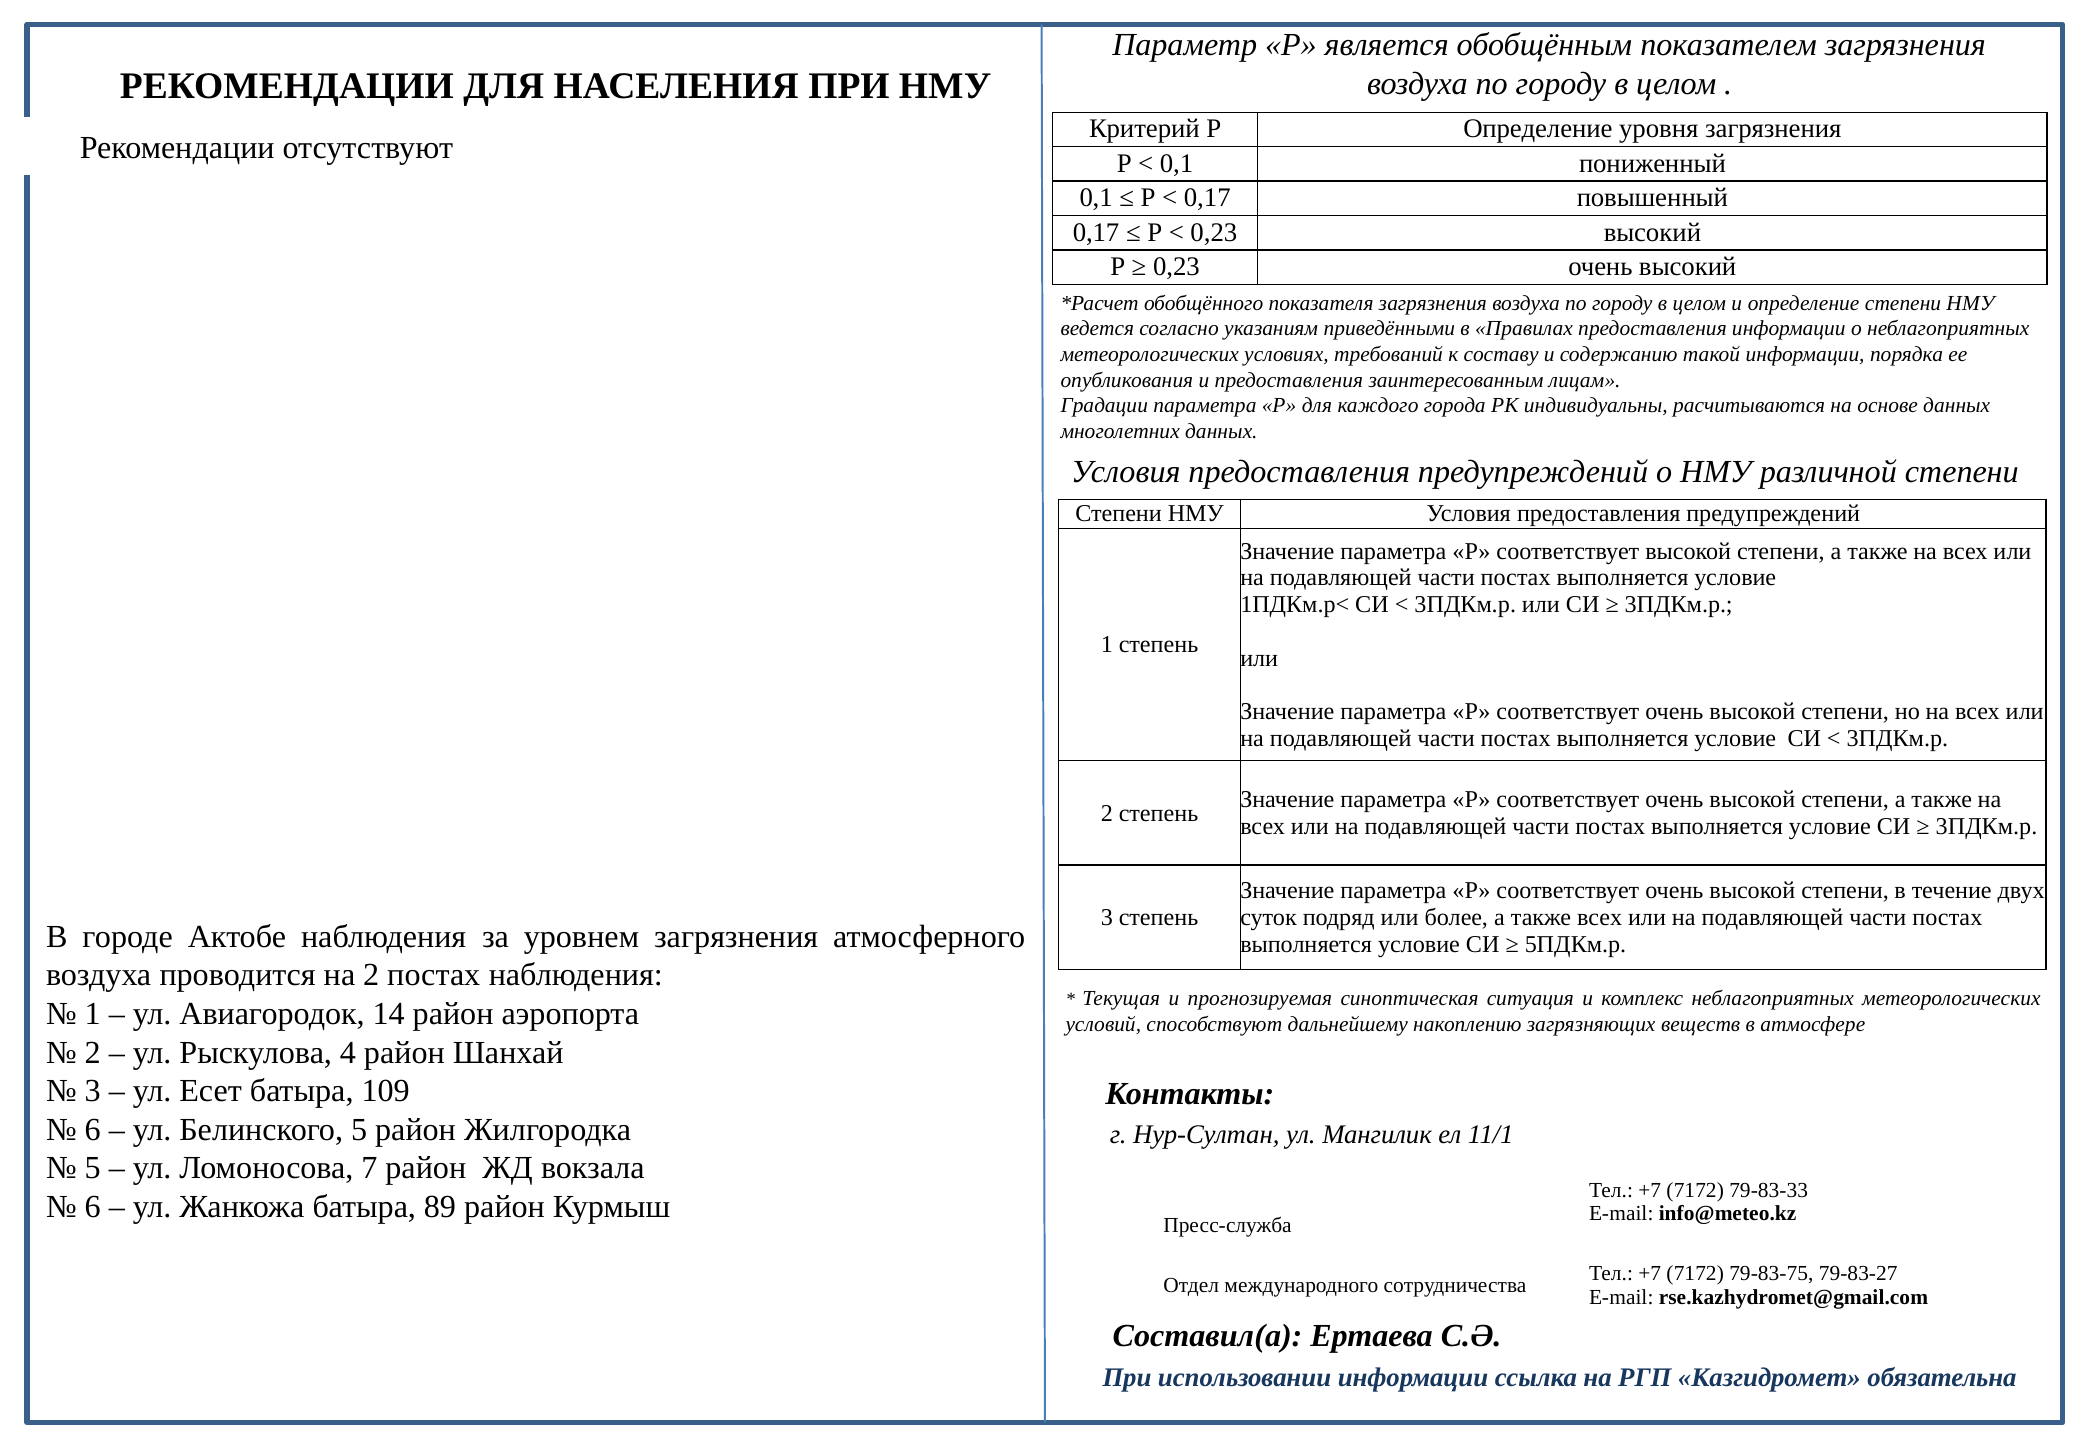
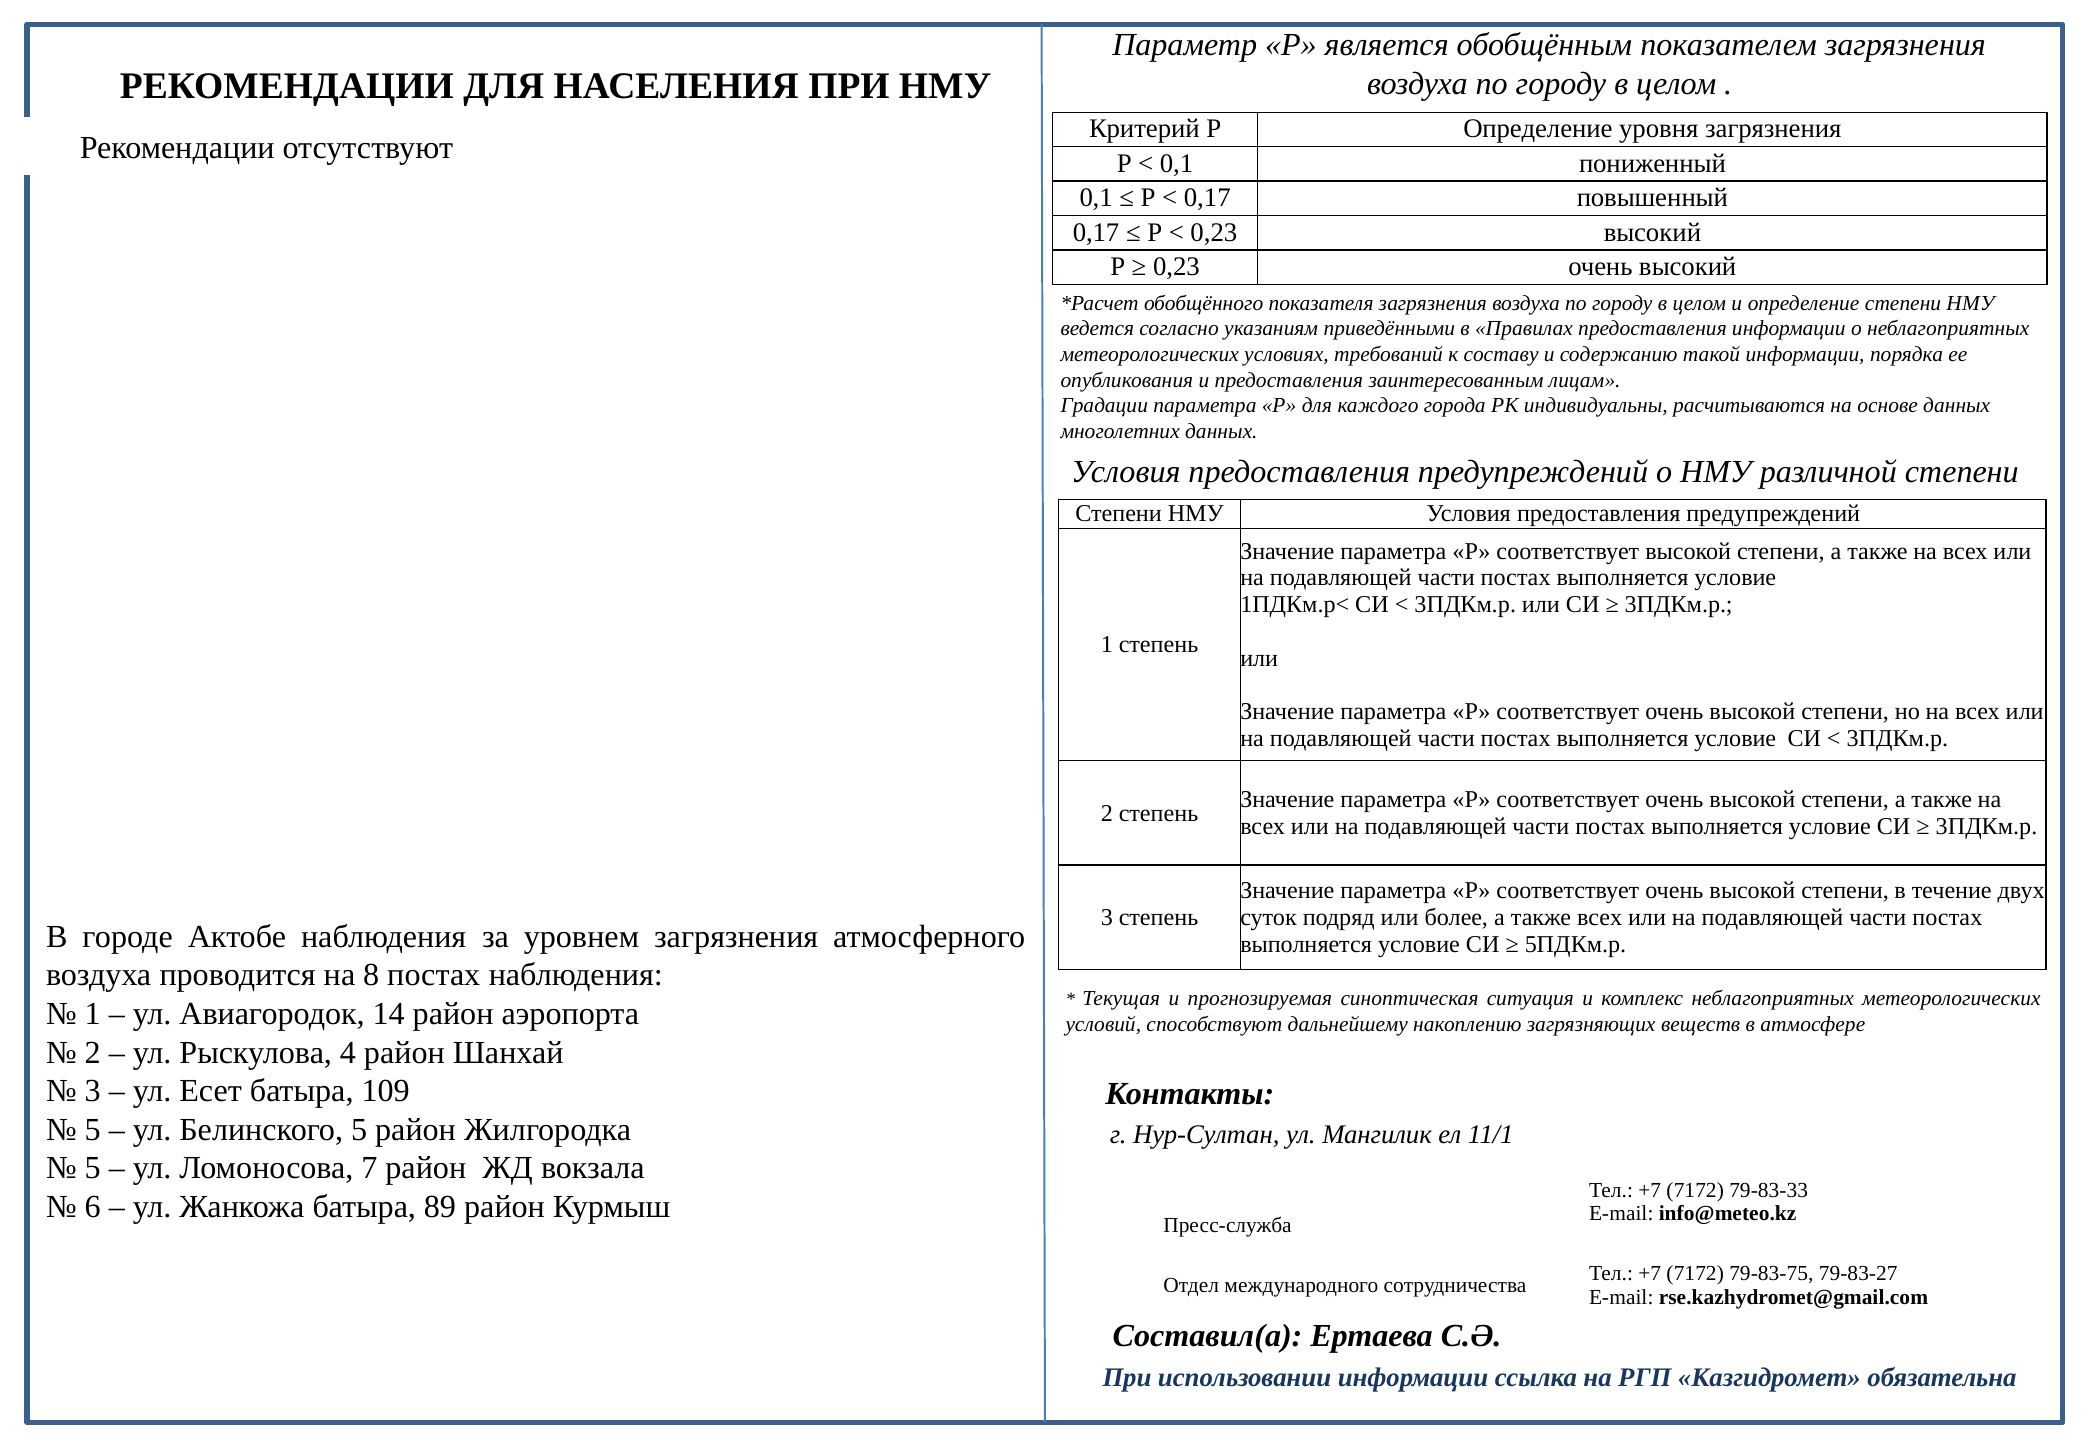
на 2: 2 -> 8 (371, 975)
6: 6 -> 5 (93, 1130)
